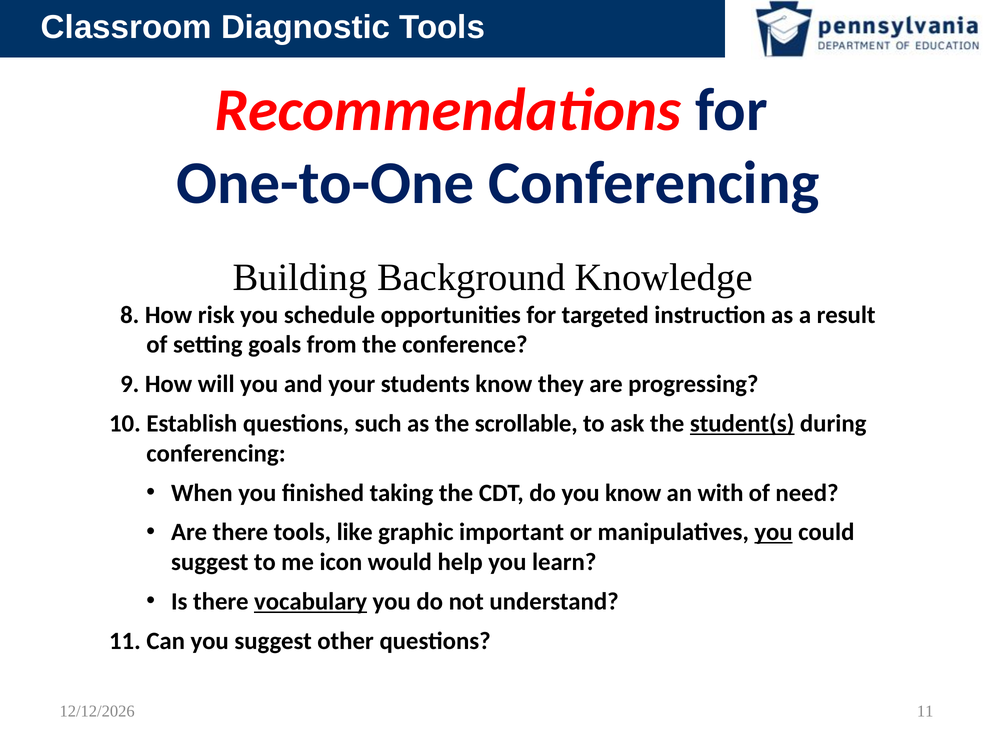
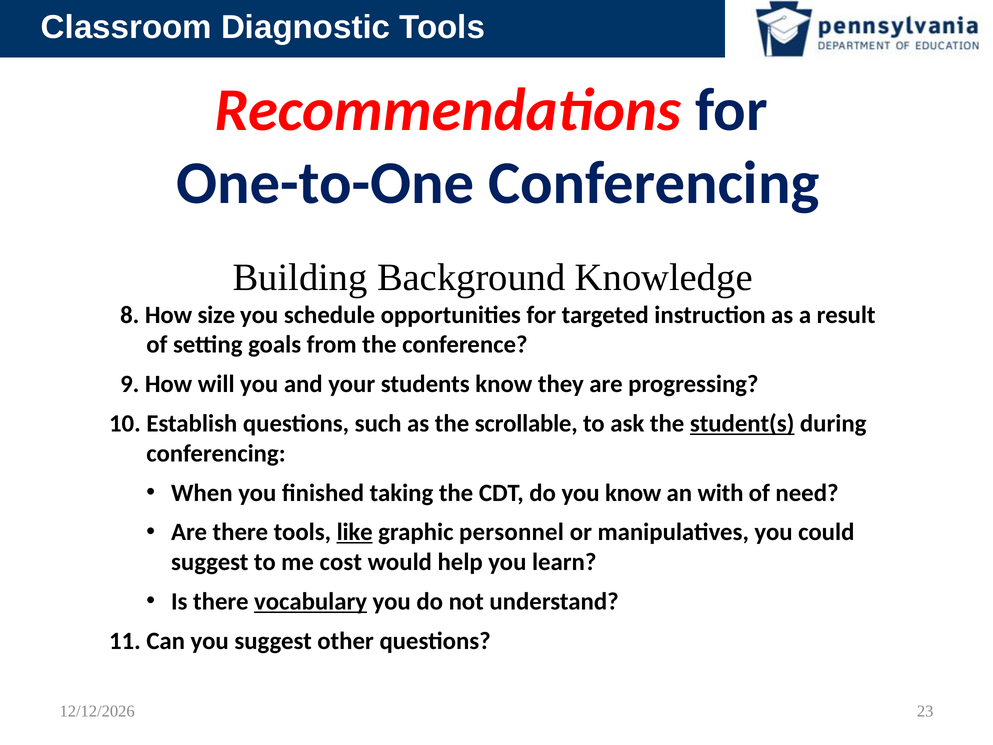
risk: risk -> size (216, 315)
like underline: none -> present (355, 532)
important: important -> personnel (511, 532)
you underline: present -> none (774, 532)
icon: icon -> cost (341, 562)
11: 11 -> 23 (925, 711)
